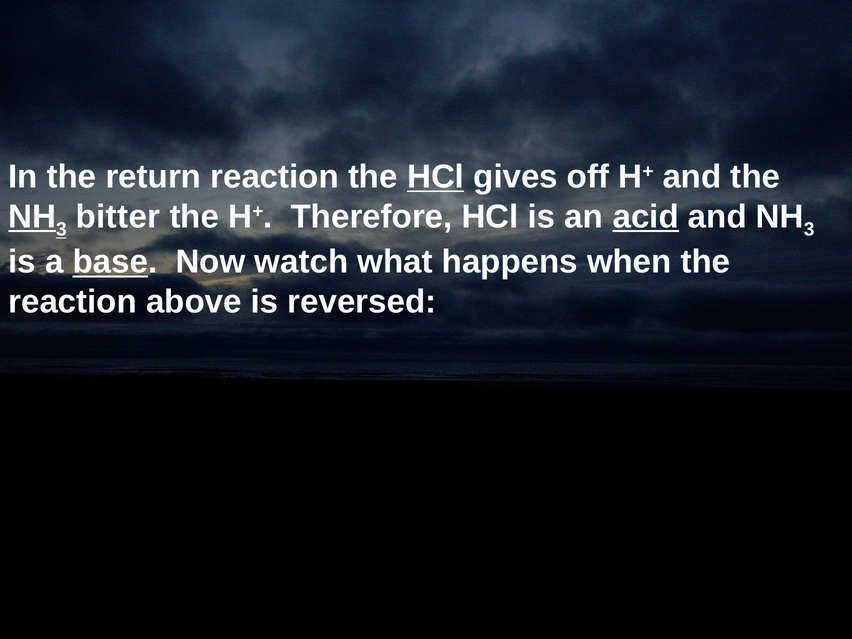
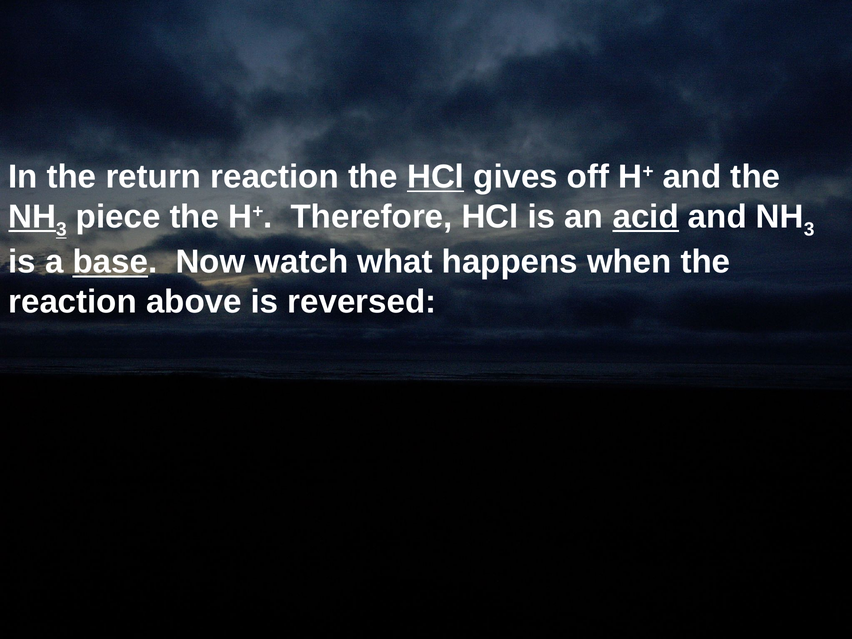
bitter: bitter -> piece (118, 217)
